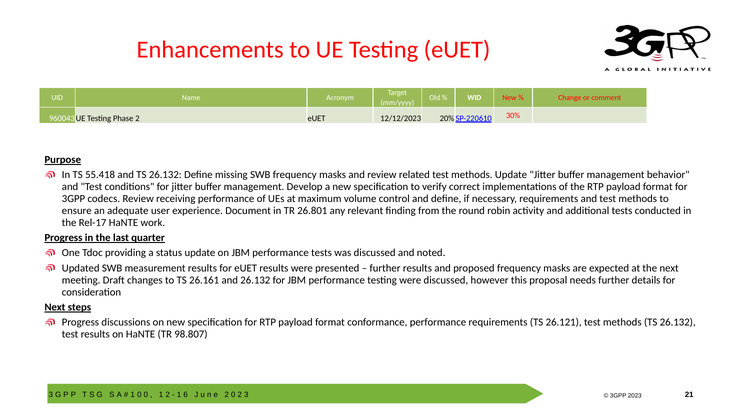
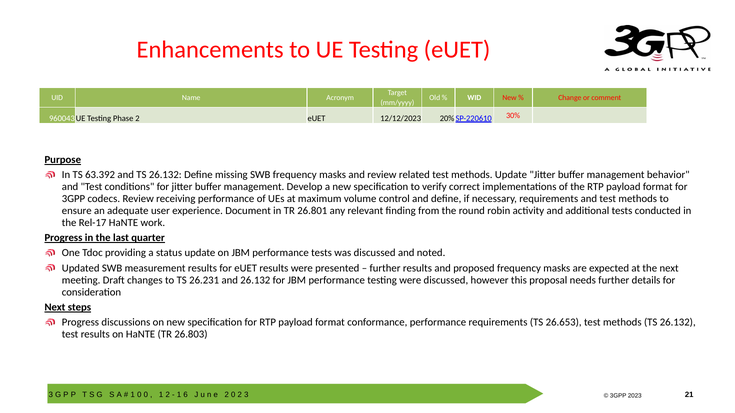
55.418: 55.418 -> 63.392 (100, 175)
26.161: 26.161 -> 26.231 (204, 280)
26.121: 26.121 -> 26.653 (564, 323)
98.807: 98.807 -> 26.803 (191, 335)
